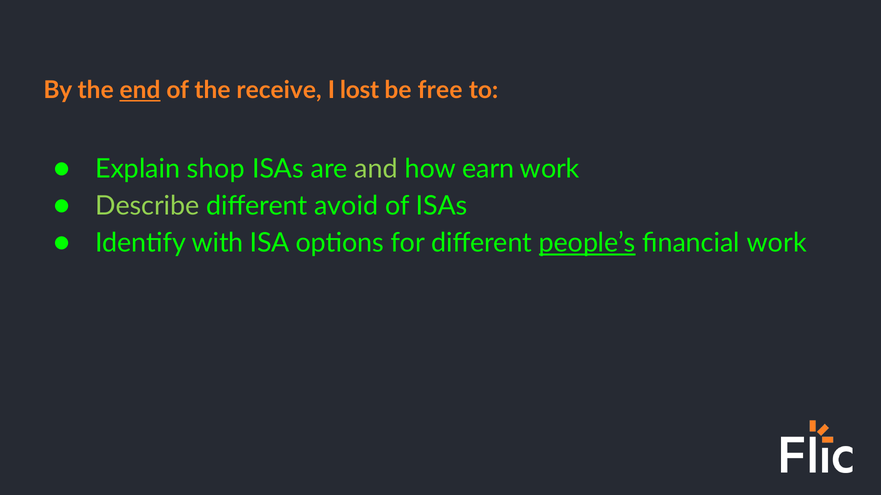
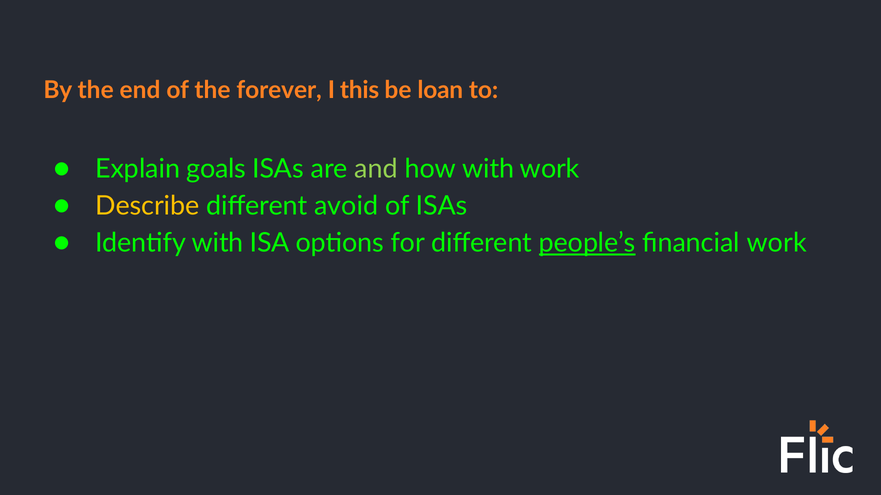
end underline: present -> none (140, 90)
receive: receive -> forever (279, 90)
lost: lost -> this (360, 90)
free: free -> loan (440, 90)
shop: shop -> goals (216, 169)
how earn: earn -> with (488, 169)
Describe colour: light green -> yellow (147, 206)
